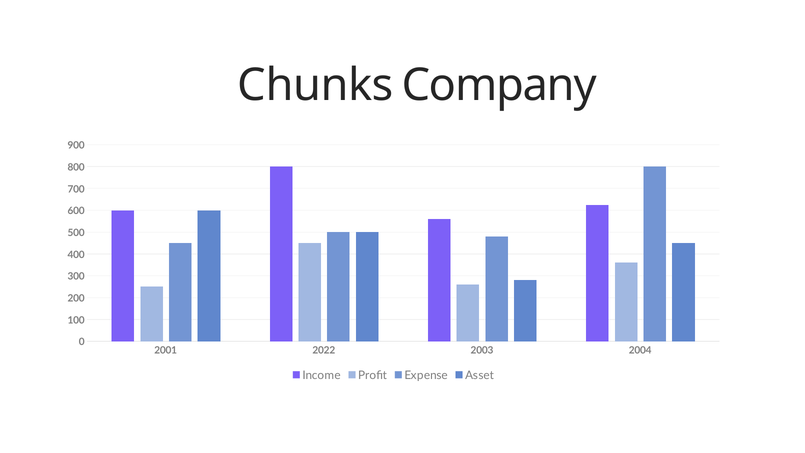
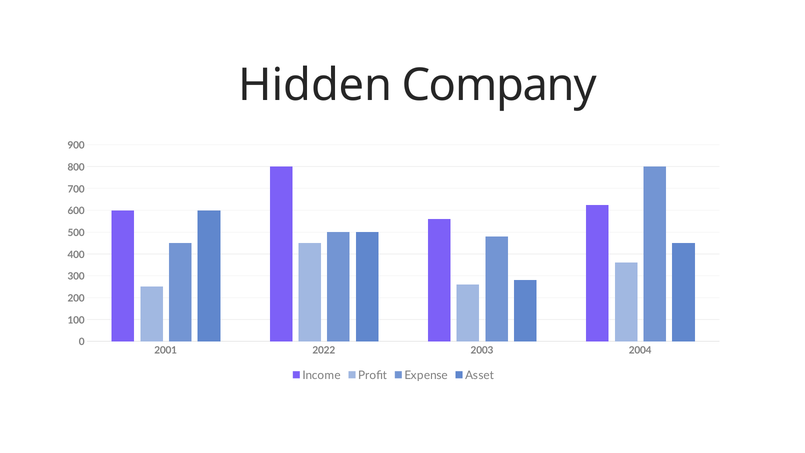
Chunks: Chunks -> Hidden (315, 85)
